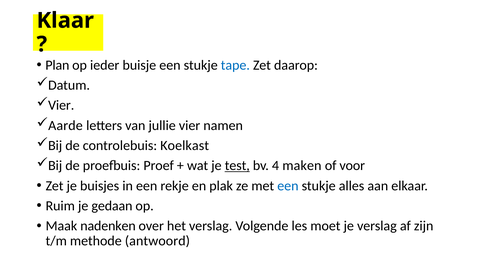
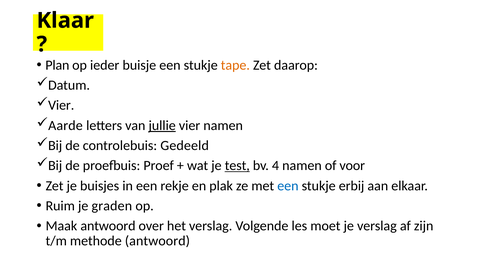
tape colour: blue -> orange (235, 65)
jullie underline: none -> present (162, 125)
Koelkast: Koelkast -> Gedeeld (185, 146)
4 maken: maken -> namen (302, 166)
alles: alles -> erbij (352, 186)
gedaan: gedaan -> graden (112, 206)
Maak nadenken: nadenken -> antwoord (108, 226)
